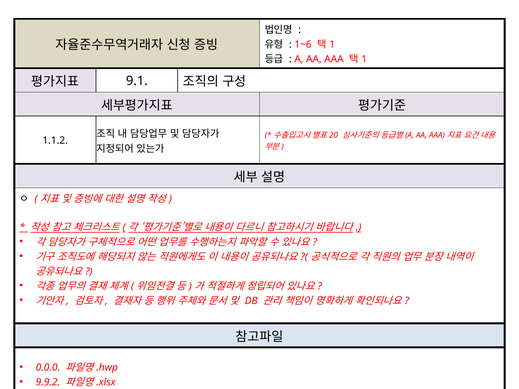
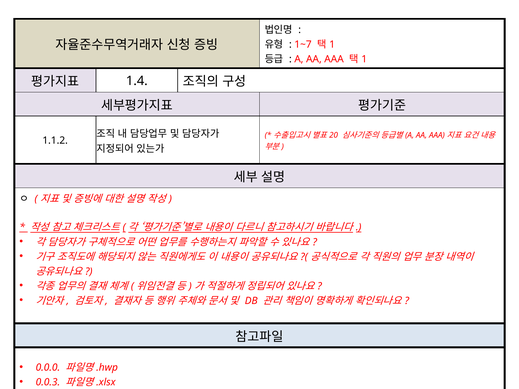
1~6: 1~6 -> 1~7 (303, 45)
9.1: 9.1 -> 1.4 (137, 81)
9.9.2: 9.9.2 -> 0.0.3 (48, 383)
